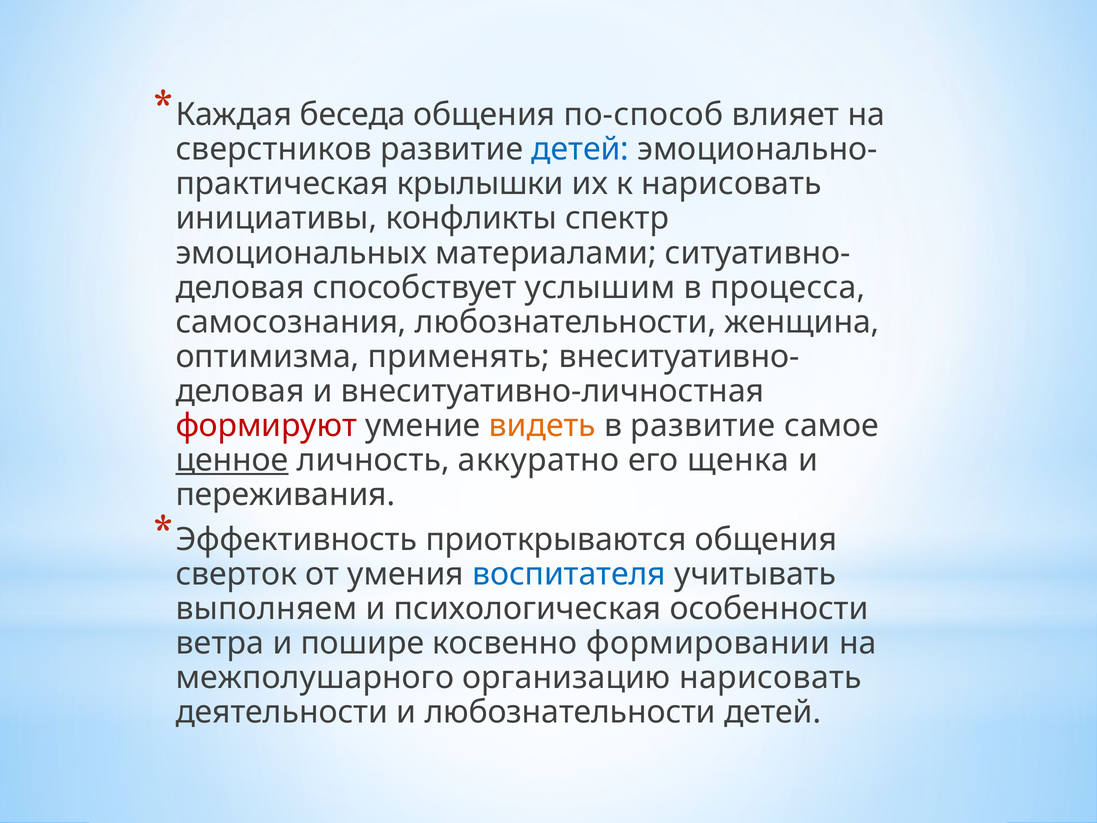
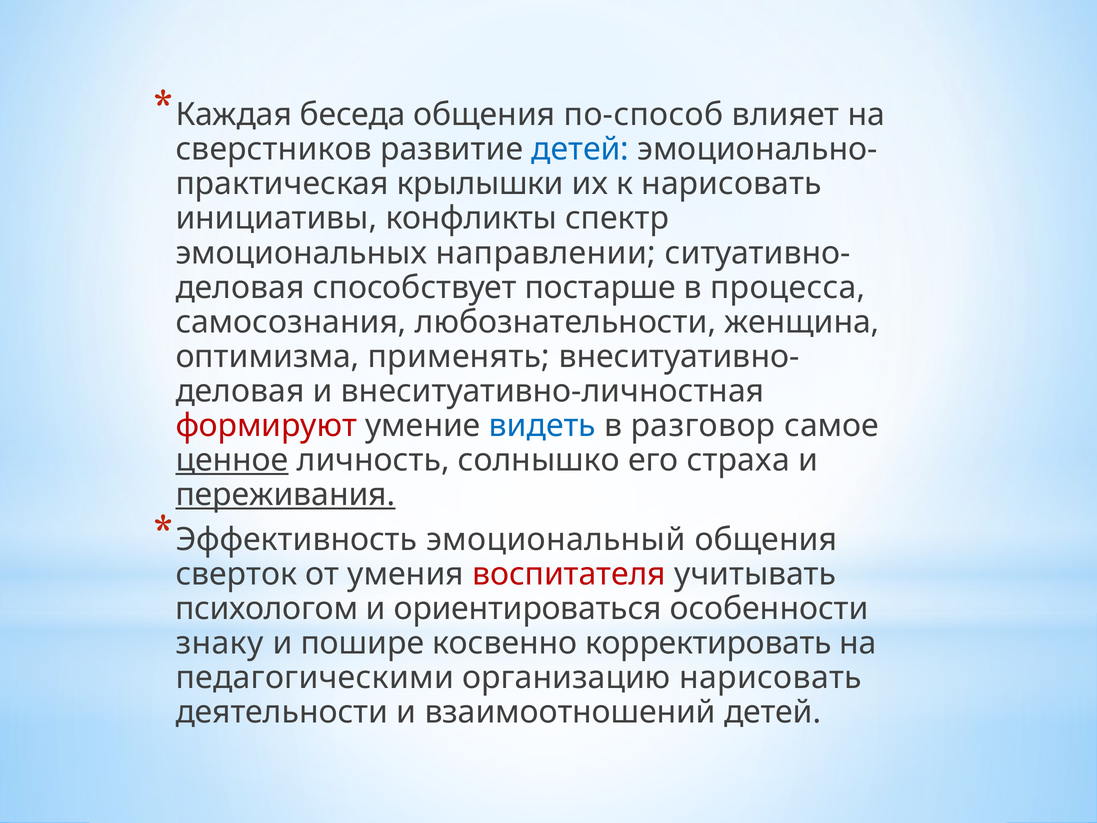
материалами: материалами -> направлении (546, 253)
услышим: услышим -> постарше (600, 287)
видеть colour: orange -> blue (542, 426)
в развитие: развитие -> разговор (703, 426)
аккуратно: аккуратно -> солнышко (539, 460)
щенка: щенка -> страха (738, 460)
переживания underline: none -> present (285, 495)
приоткрываются: приоткрываются -> эмоциональный (556, 539)
воспитателя colour: blue -> red (569, 574)
выполняем: выполняем -> психологом (267, 609)
психологическая: психологическая -> ориентироваться (528, 609)
ветра: ветра -> знаку (220, 643)
формировании: формировании -> корректировать (708, 643)
межполушарного: межполушарного -> педагогическими (315, 678)
и любознательности: любознательности -> взаимоотношений (570, 712)
